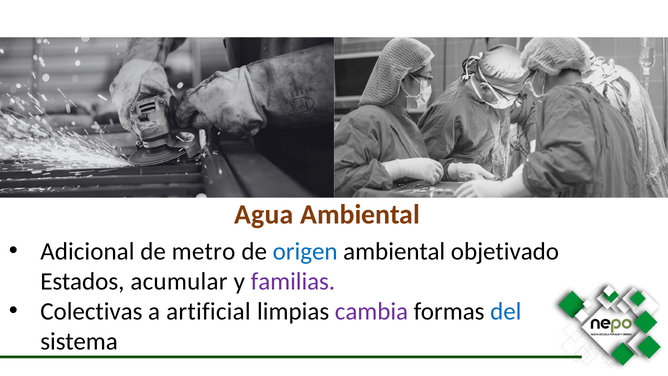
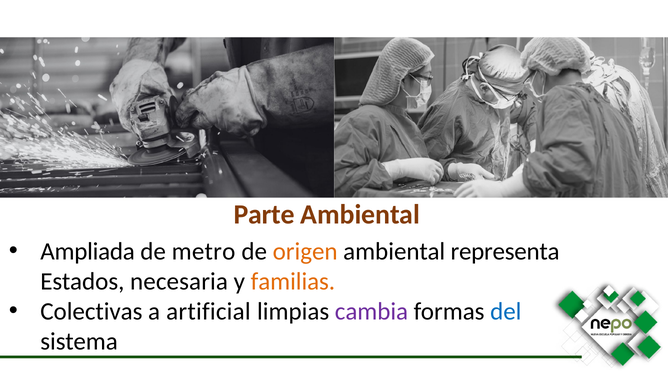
Agua: Agua -> Parte (264, 214)
Adicional: Adicional -> Ampliada (88, 251)
origen colour: blue -> orange (305, 251)
objetivado: objetivado -> representa (505, 251)
acumular: acumular -> necesaria (179, 281)
familias colour: purple -> orange (293, 281)
